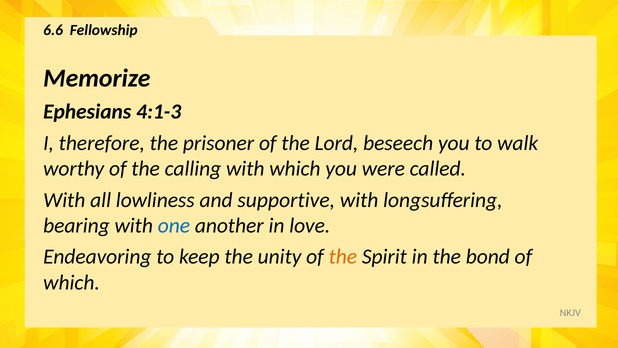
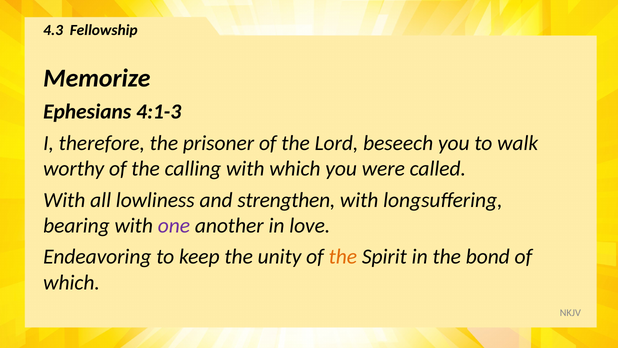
6.6: 6.6 -> 4.3 (53, 30)
supportive: supportive -> strengthen (286, 200)
one colour: blue -> purple (174, 226)
